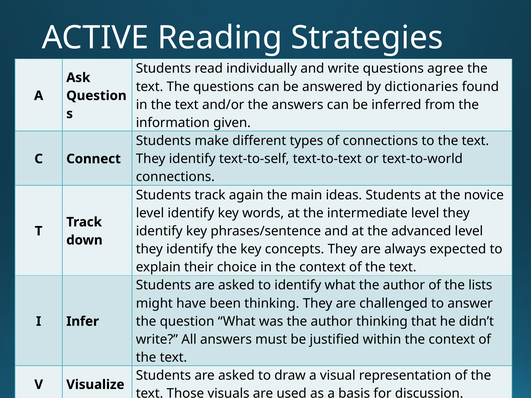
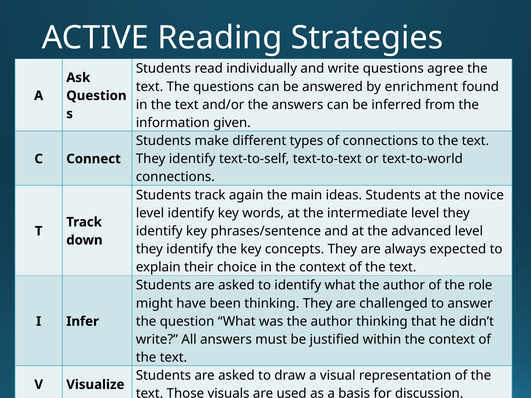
dictionaries: dictionaries -> enrichment (421, 87)
lists: lists -> role (480, 285)
